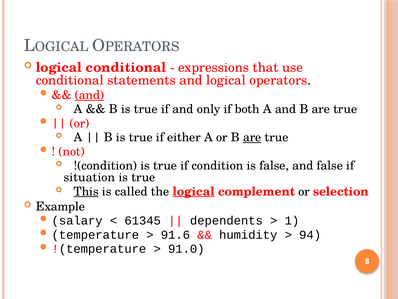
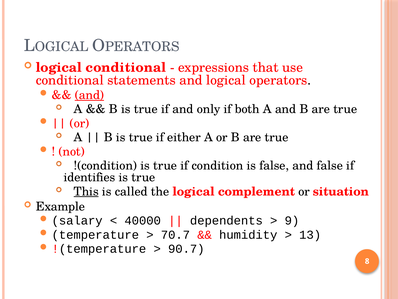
are underline: present -> none (252, 137)
situation: situation -> identifies (89, 177)
logical underline: present -> none (194, 191)
selection: selection -> situation (341, 191)
61345: 61345 -> 40000 (143, 220)
1: 1 -> 9 (292, 220)
91.6: 91.6 -> 70.7 (175, 234)
94: 94 -> 13 (310, 234)
91.0: 91.0 -> 90.7 (186, 248)
